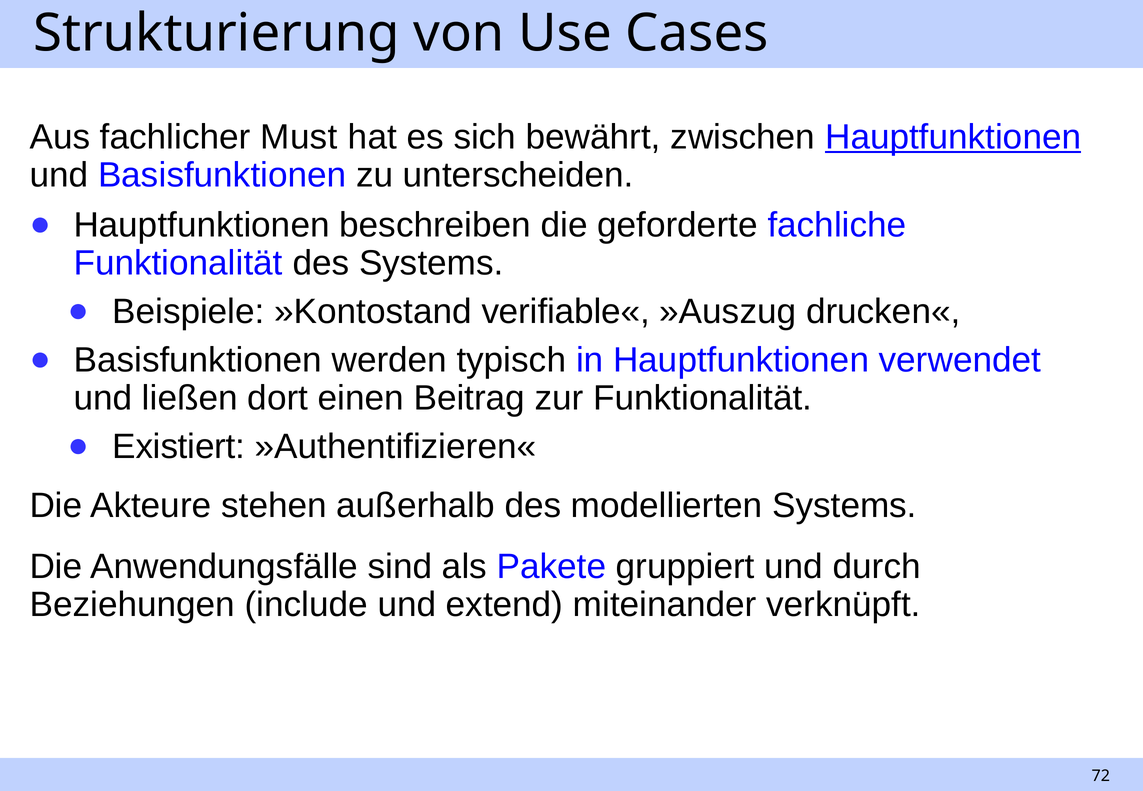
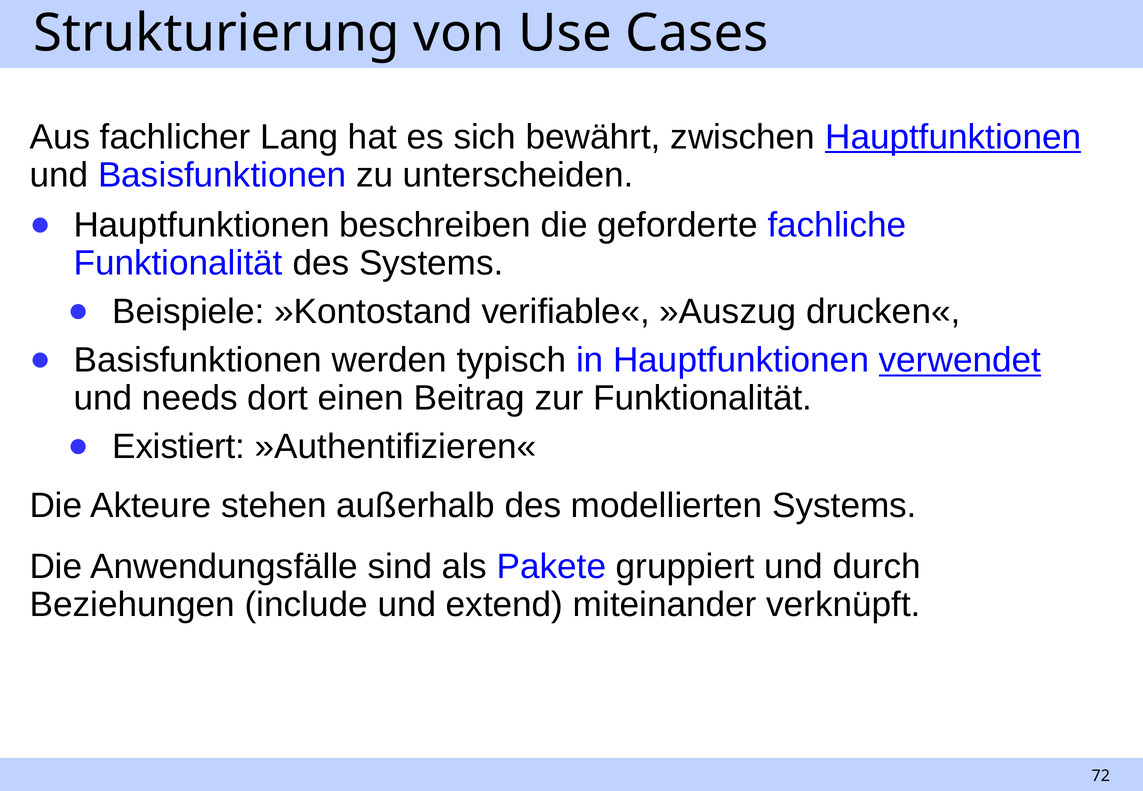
Must: Must -> Lang (299, 137)
verwendet underline: none -> present (960, 360)
ließen: ließen -> needs (190, 398)
